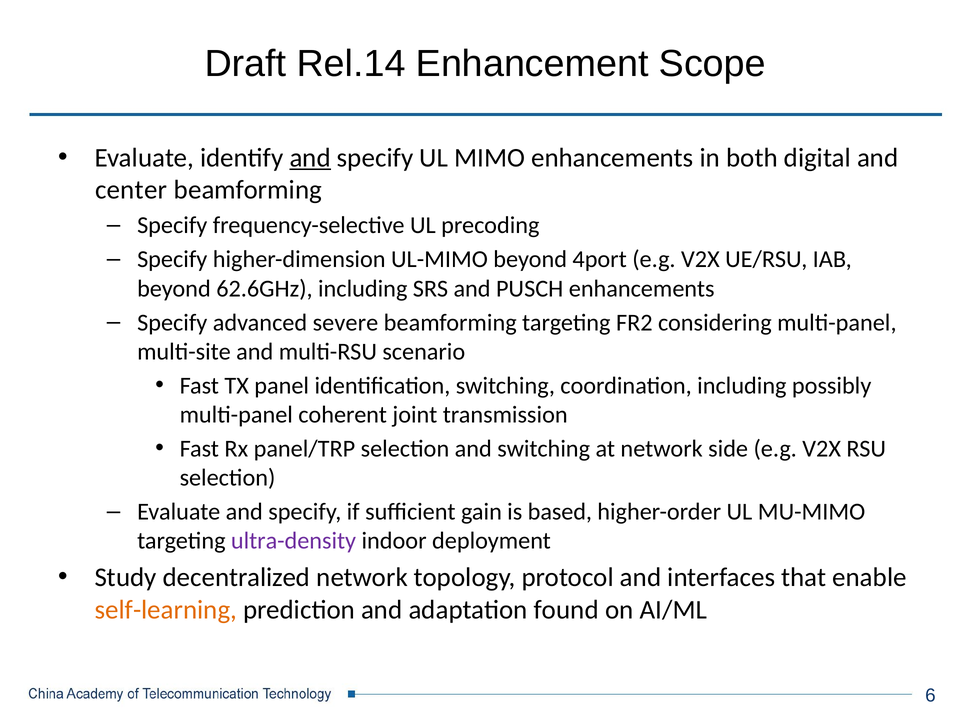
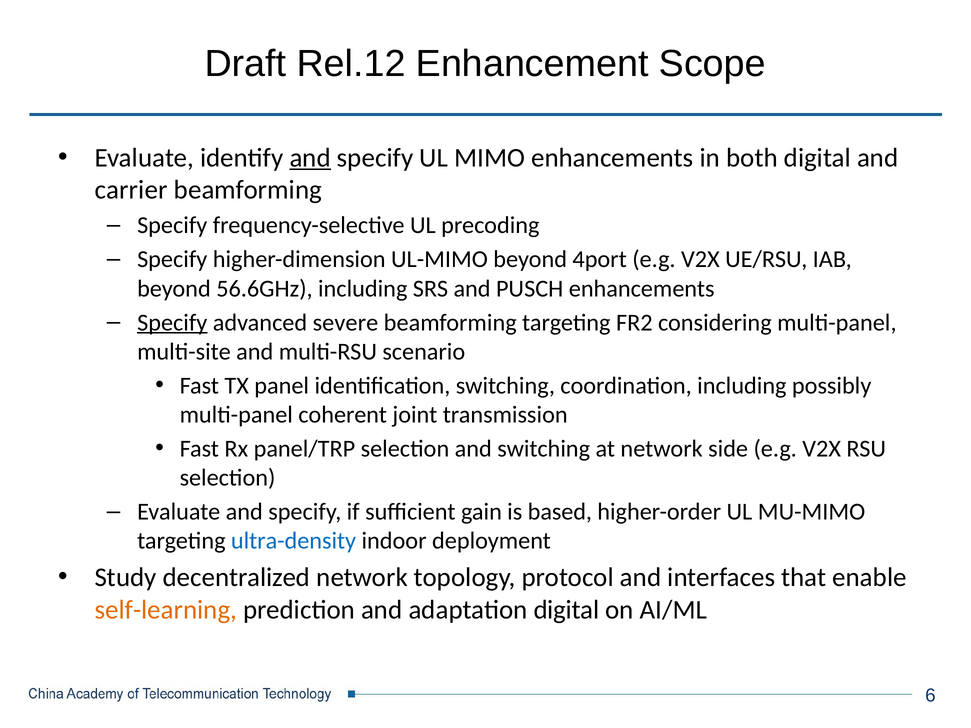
Rel.14: Rel.14 -> Rel.12 (351, 64)
center: center -> carrier (131, 190)
62.6GHz: 62.6GHz -> 56.6GHz (264, 289)
Specify underline: none -> present (172, 323)
ultra-density colour: purple -> blue (294, 541)
adaptation found: found -> digital (566, 610)
